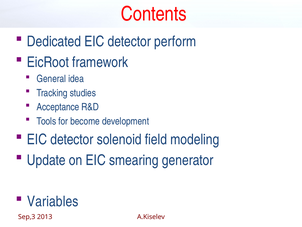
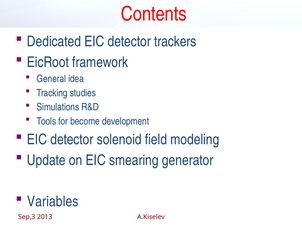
perform: perform -> trackers (175, 42)
Acceptance: Acceptance -> Simulations (58, 107)
